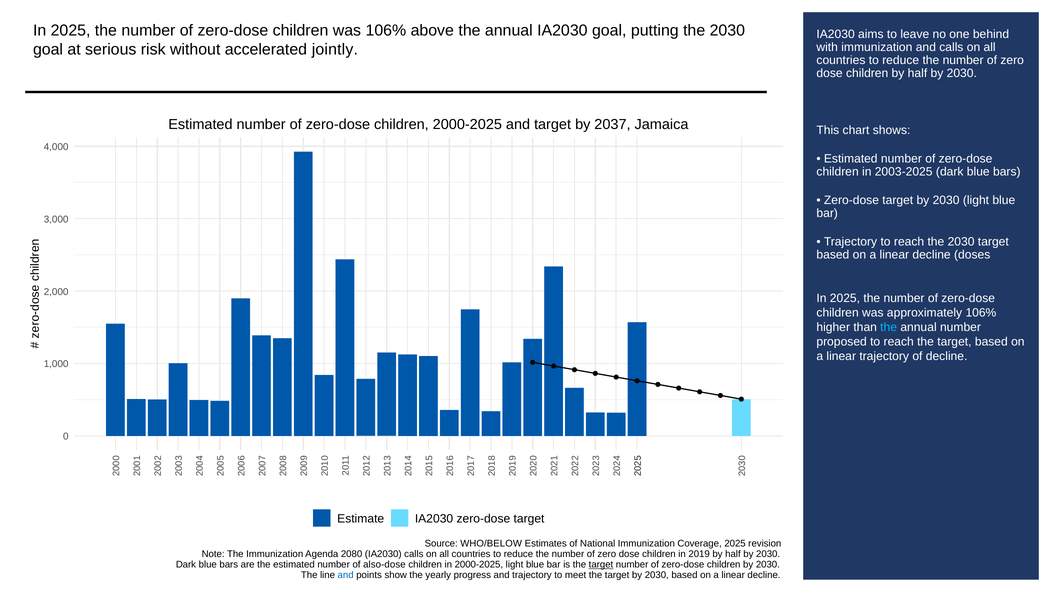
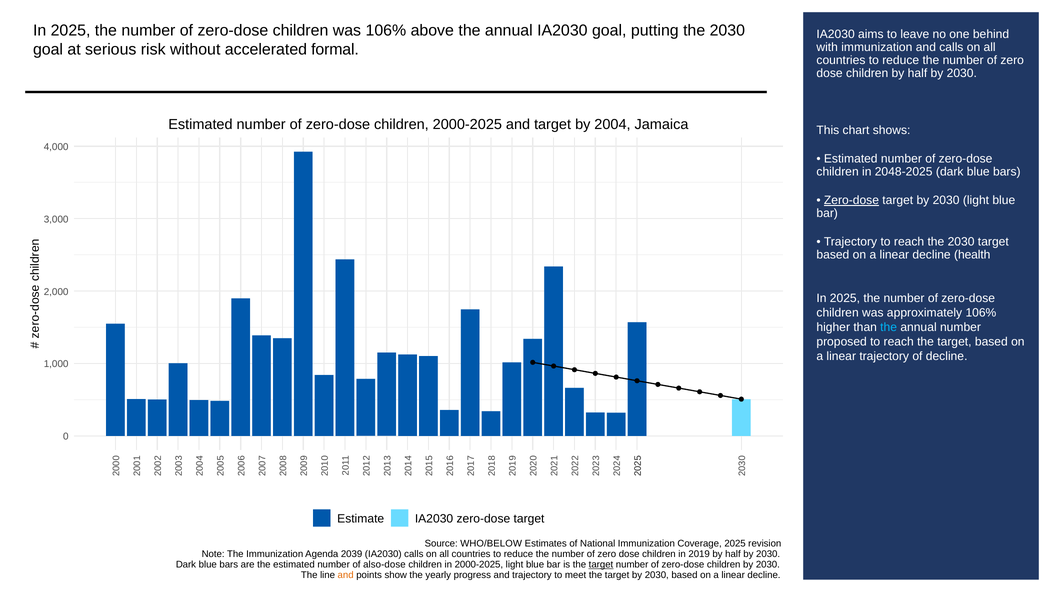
jointly: jointly -> formal (335, 49)
2037: 2037 -> 2004 (612, 124)
2003-2025: 2003-2025 -> 2048-2025 (904, 172)
Zero-dose underline: none -> present (851, 200)
doses: doses -> health (972, 255)
2080: 2080 -> 2039 (352, 554)
and colour: blue -> orange (346, 575)
